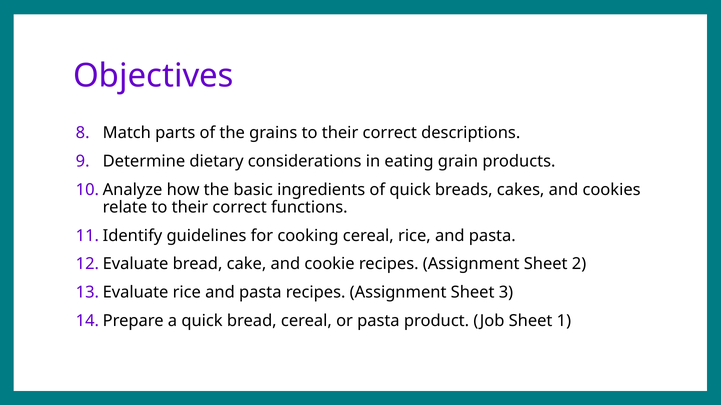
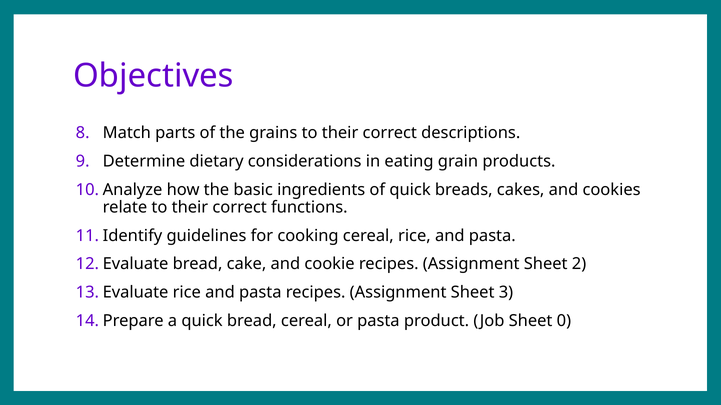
1: 1 -> 0 (564, 321)
